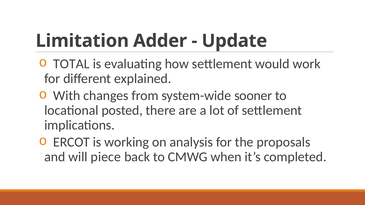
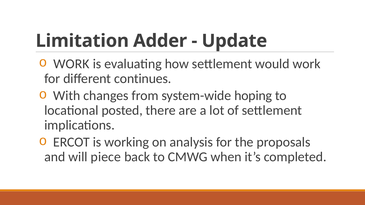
TOTAL: TOTAL -> WORK (71, 64)
explained: explained -> continues (143, 79)
sooner: sooner -> hoping (253, 96)
